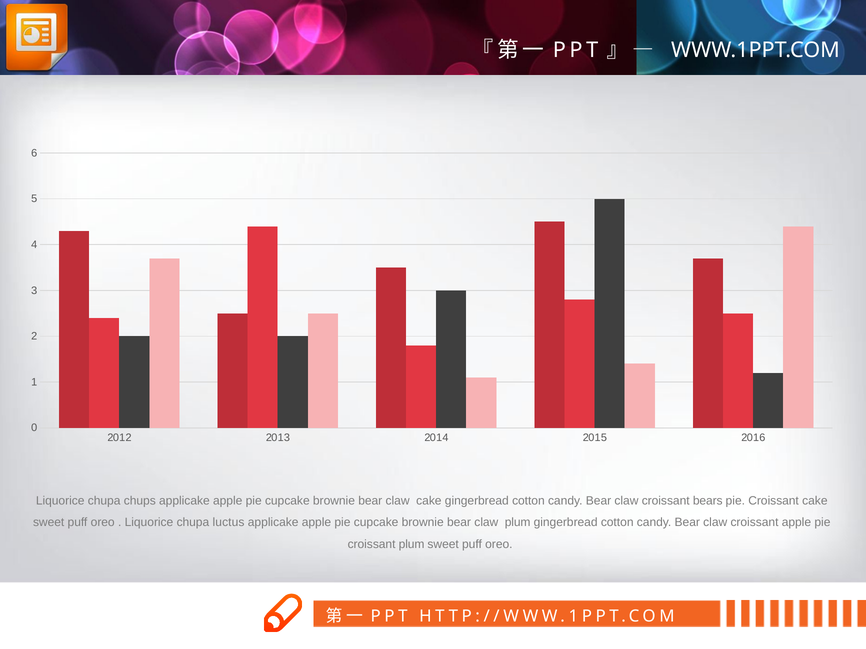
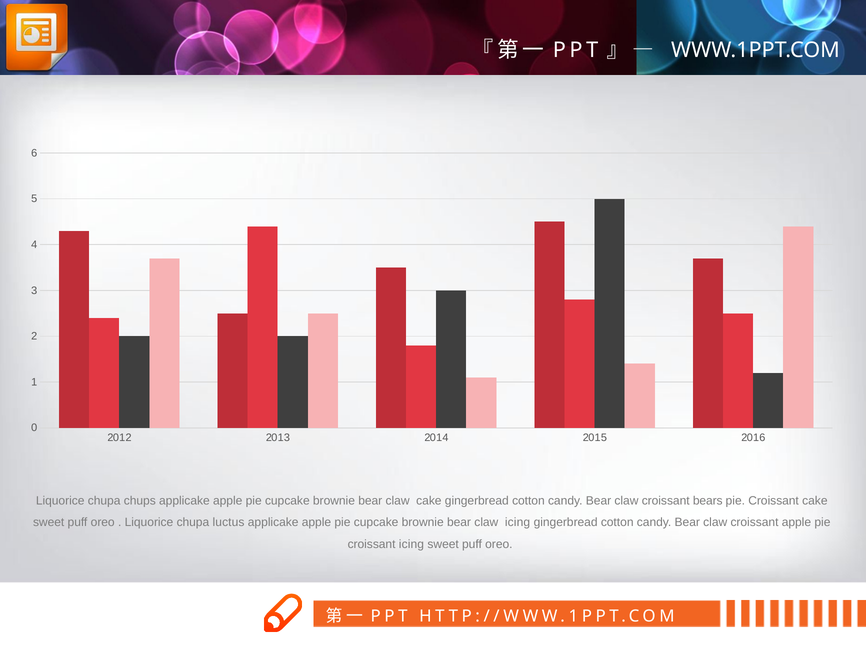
claw plum: plum -> icing (518, 523)
croissant plum: plum -> icing (411, 544)
